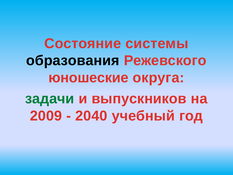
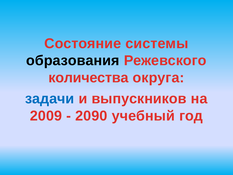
юношеские: юношеские -> количества (88, 78)
задачи colour: green -> blue (50, 99)
2040: 2040 -> 2090 (91, 116)
